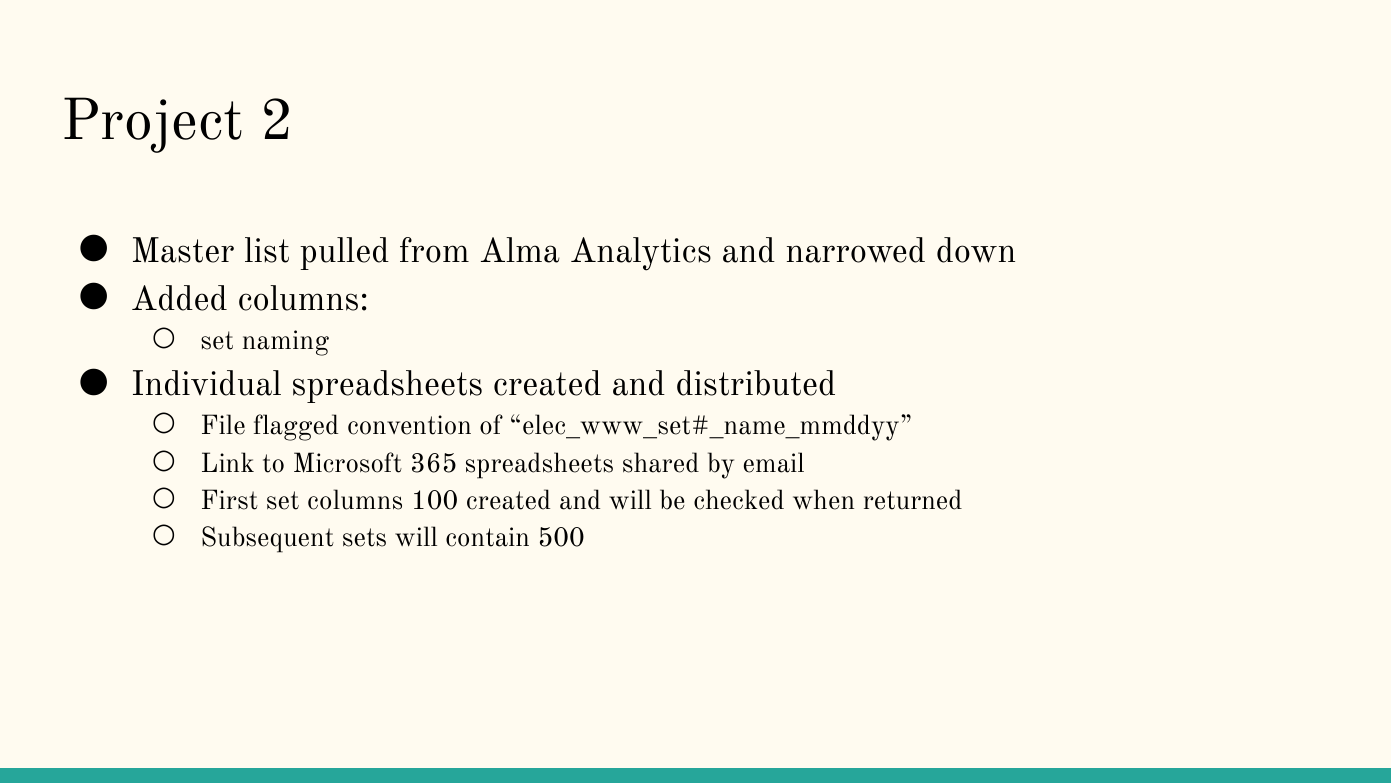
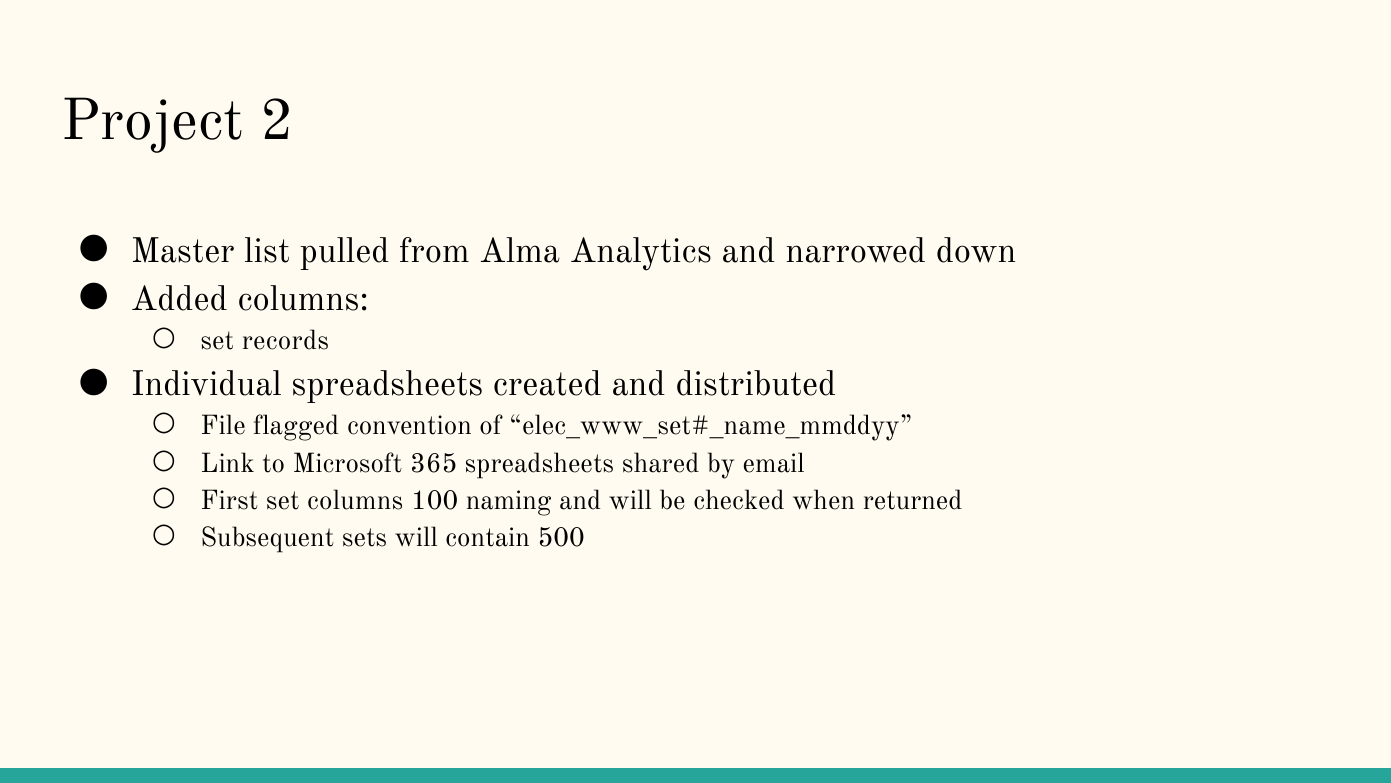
naming: naming -> records (286, 340)
100 created: created -> naming (509, 500)
